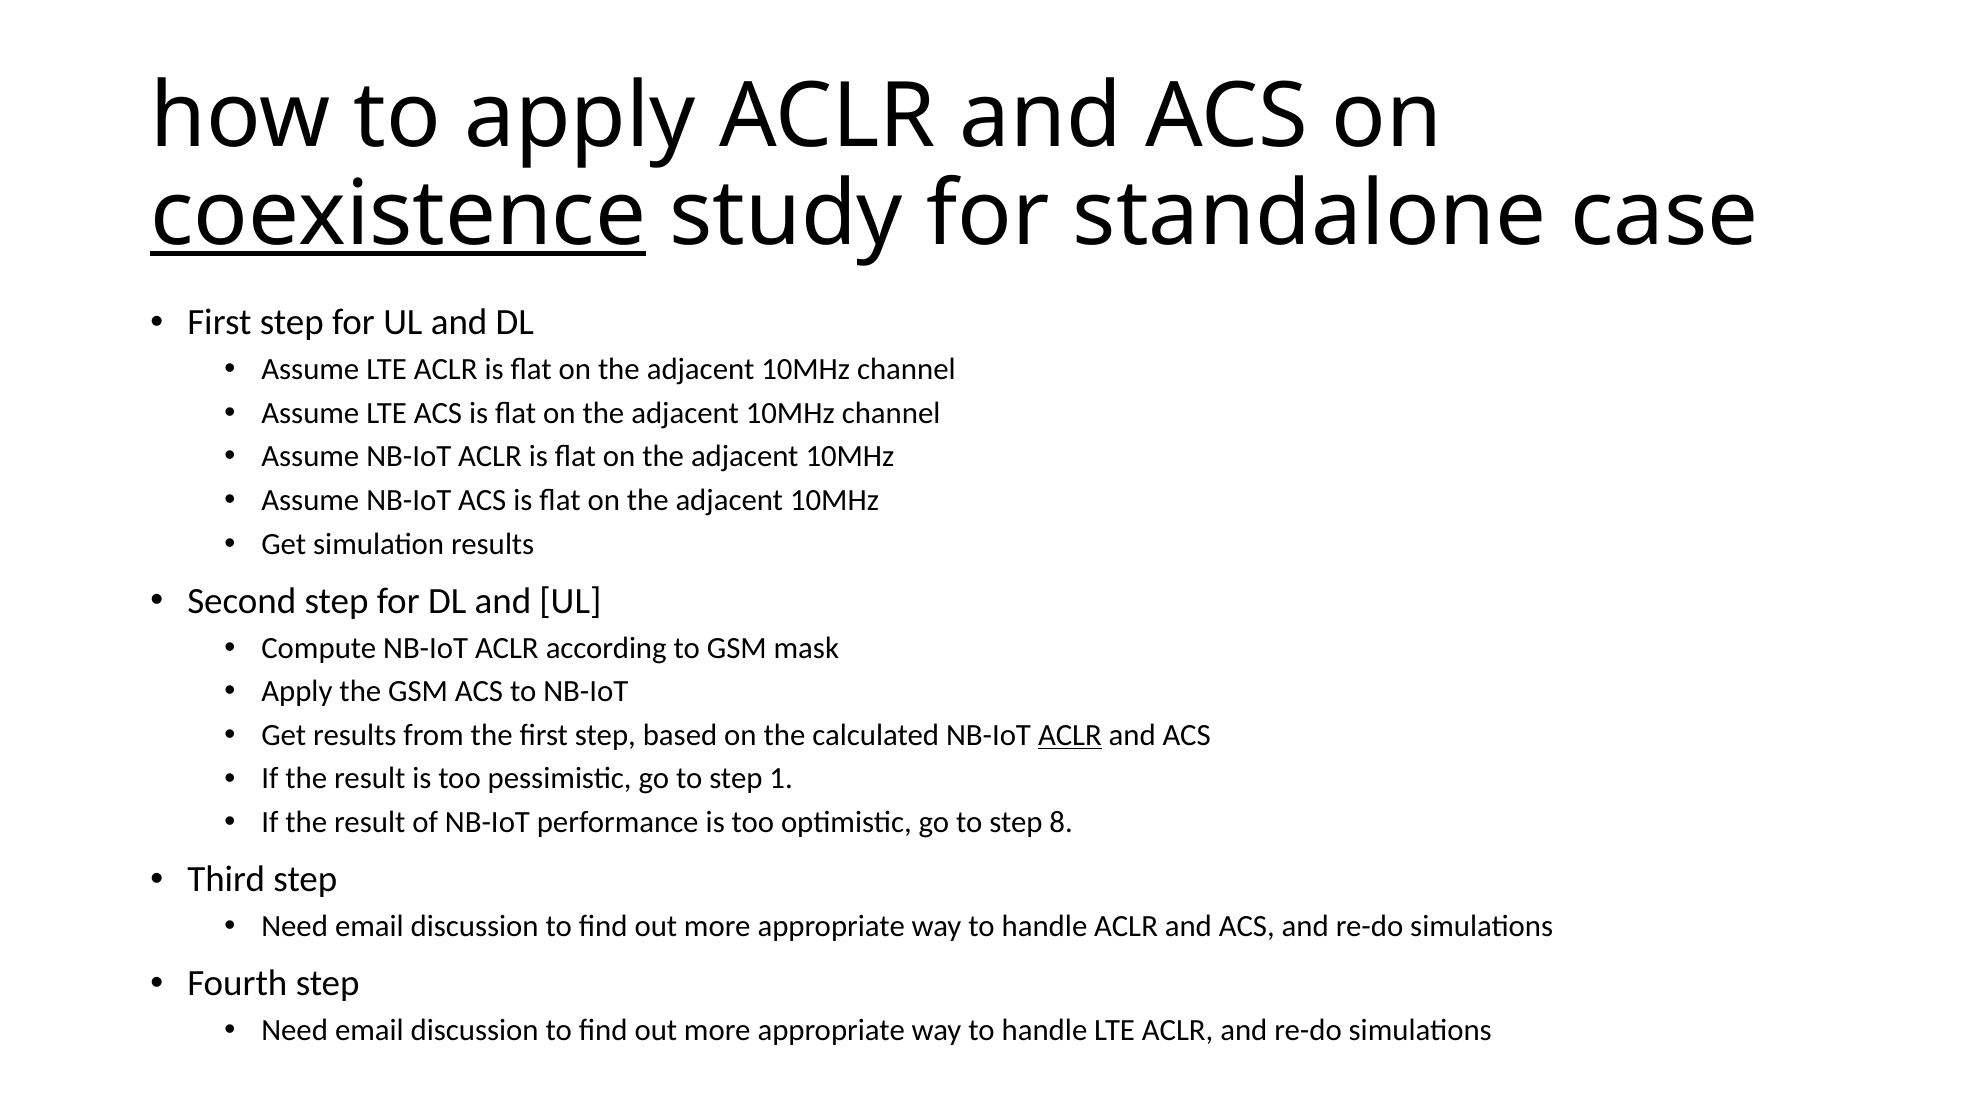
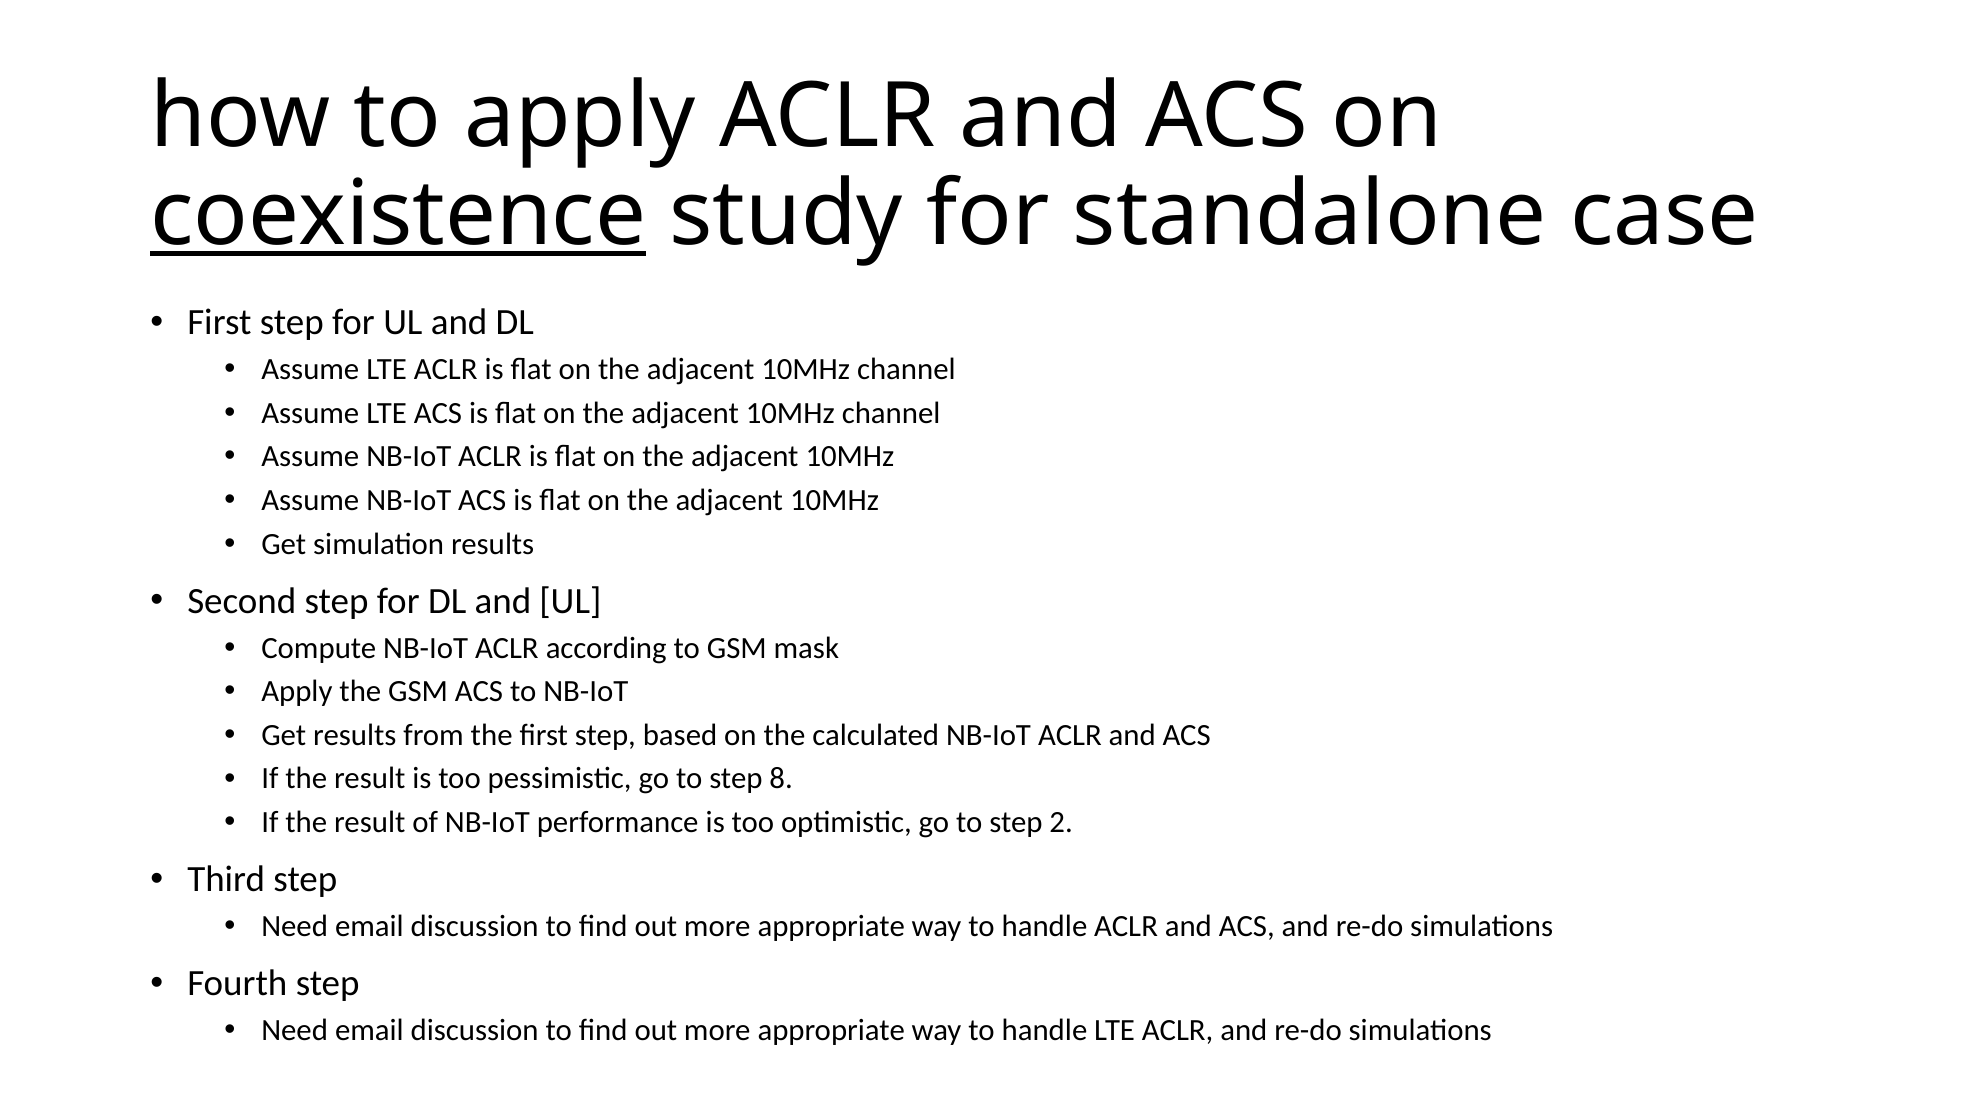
ACLR underline: present -> none (1070, 735)
1: 1 -> 8 (781, 779)
8: 8 -> 2 (1061, 822)
